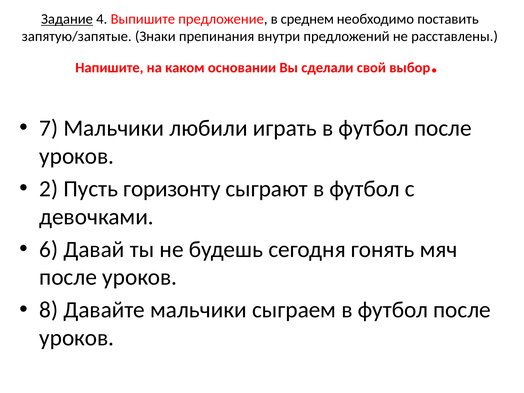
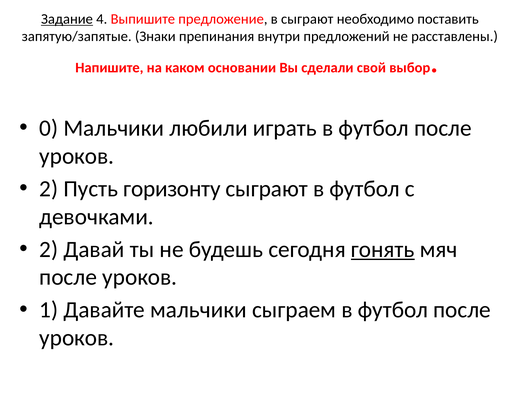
в среднем: среднем -> сыграют (307, 19)
7: 7 -> 0 (49, 128)
6: 6 -> 2 (49, 249)
гонять underline: none -> present (383, 249)
8: 8 -> 1 (49, 310)
